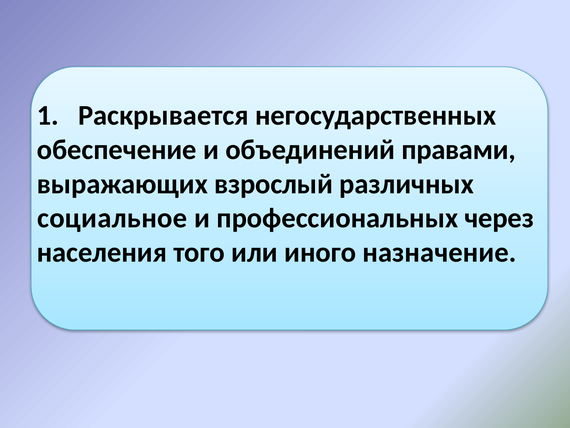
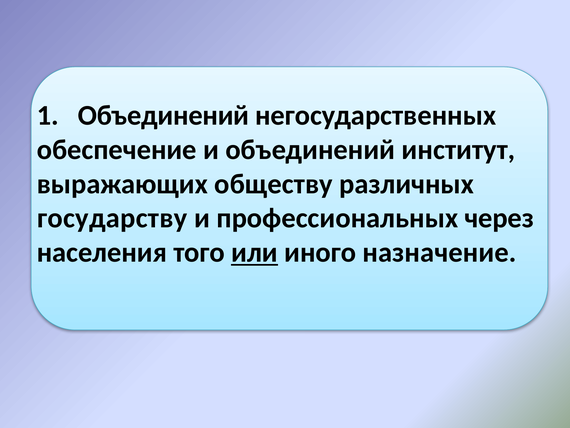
1 Раскрывается: Раскрывается -> Объединений (163, 115)
правами: правами -> институт (458, 150)
взрослый: взрослый -> обществу (273, 184)
социальное: социальное -> государству (112, 218)
или underline: none -> present (254, 252)
